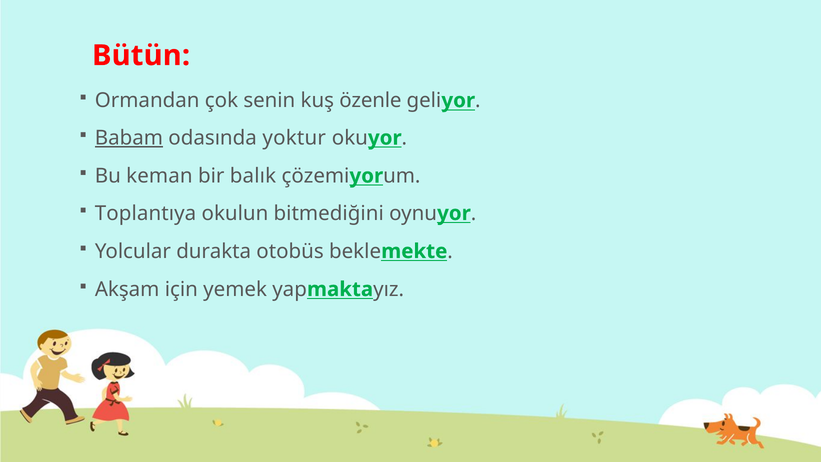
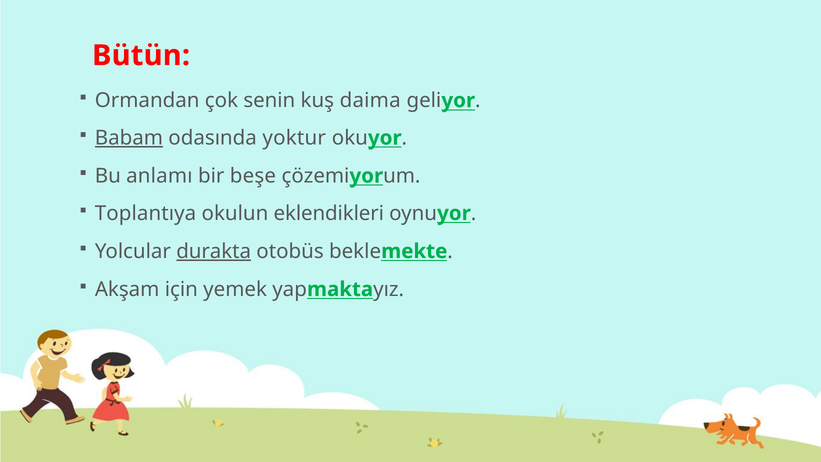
özenle: özenle -> daima (370, 100)
keman: keman -> anlamı (159, 176)
balık: balık -> beşe (253, 176)
bitmediğini: bitmediğini -> eklendikleri (329, 213)
durakta underline: none -> present (214, 251)
